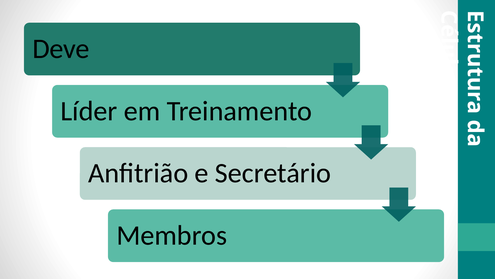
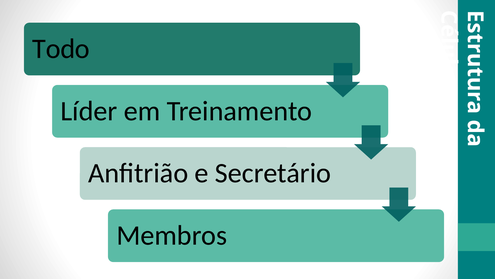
Deve: Deve -> Todo (61, 49)
